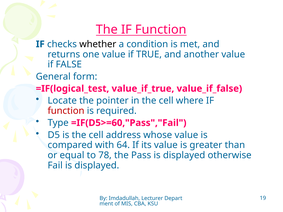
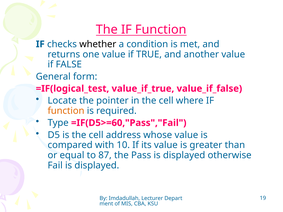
function colour: red -> orange (66, 111)
64: 64 -> 10 (123, 145)
78: 78 -> 87 (105, 155)
